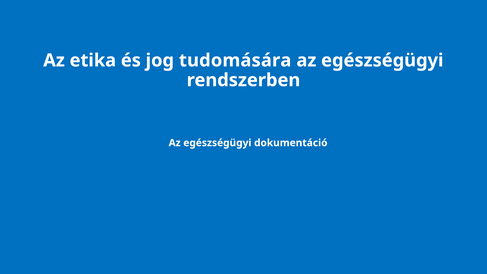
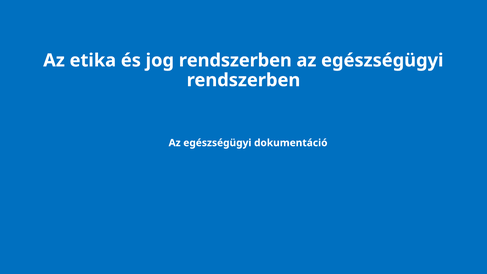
jog tudomására: tudomására -> rendszerben (235, 60)
